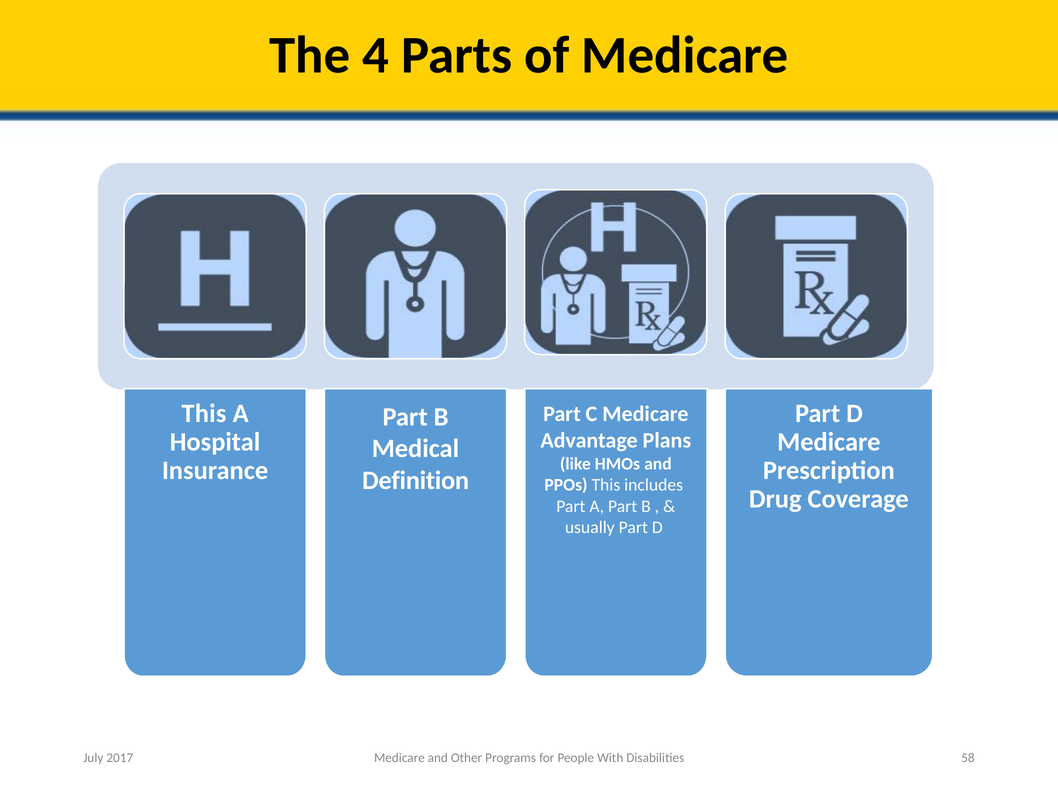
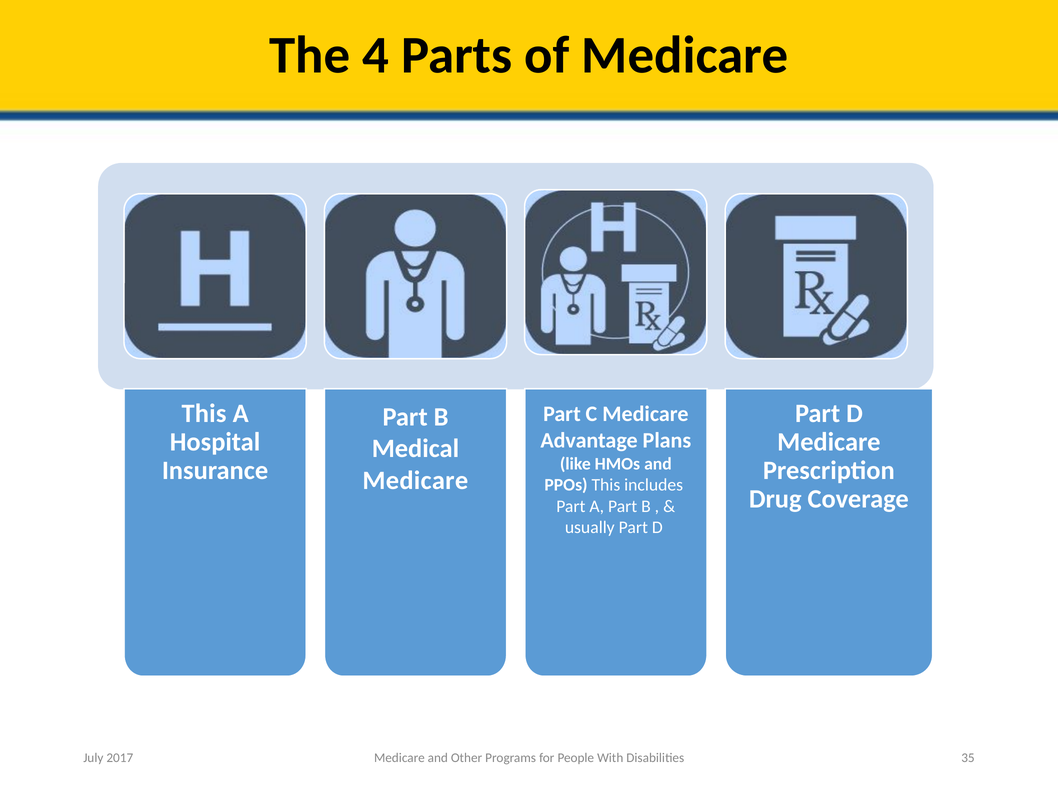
Definition: Definition -> Medicare (415, 480)
58: 58 -> 35 (968, 757)
